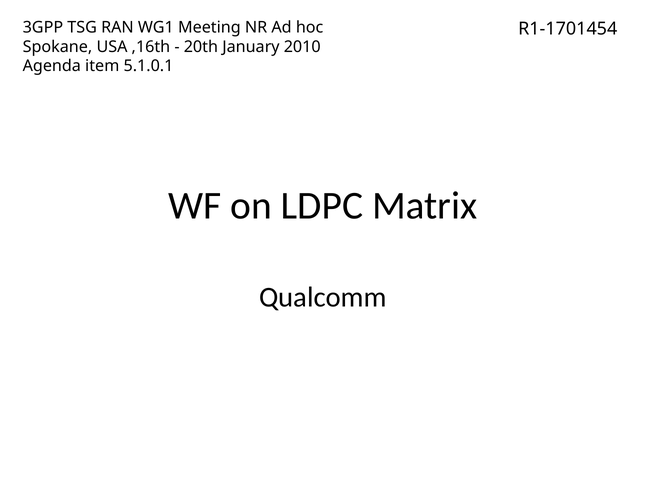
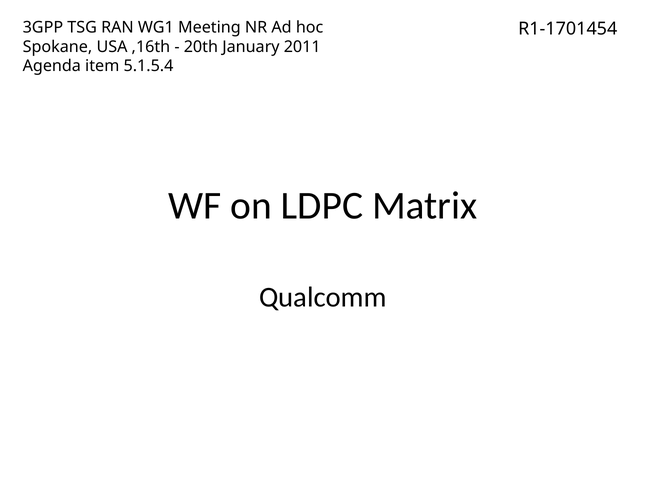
2010: 2010 -> 2011 (302, 47)
5.1.0.1: 5.1.0.1 -> 5.1.5.4 (148, 66)
